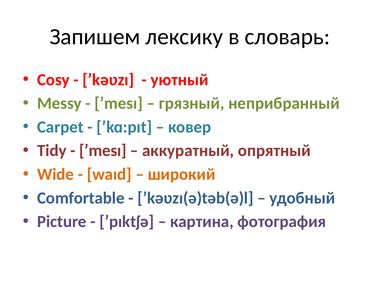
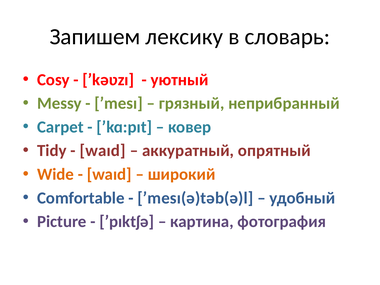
ʹmesı: ʹmesı -> waıd (103, 151)
ʹkəʋzı(ə)təb(ə)l: ʹkəʋzı(ə)təb(ə)l -> ʹmesı(ə)təb(ə)l (195, 198)
